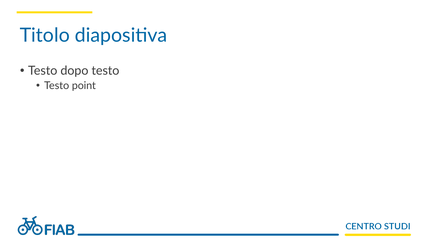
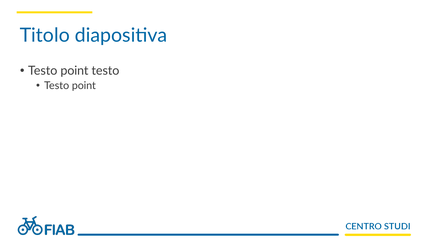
dopo: dopo -> point (74, 71)
